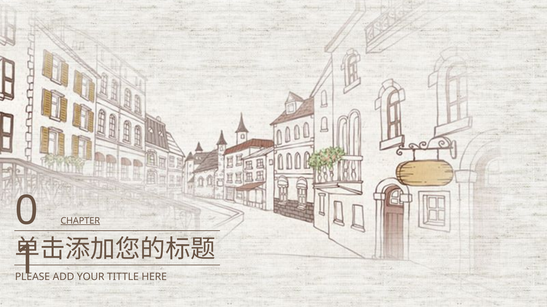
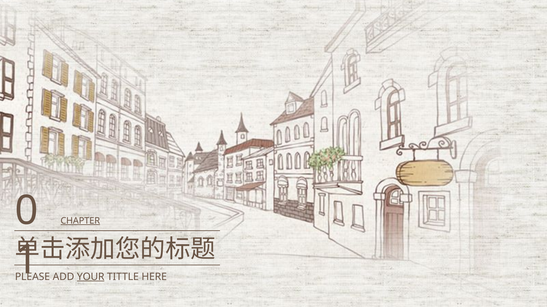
YOUR underline: none -> present (91, 277)
